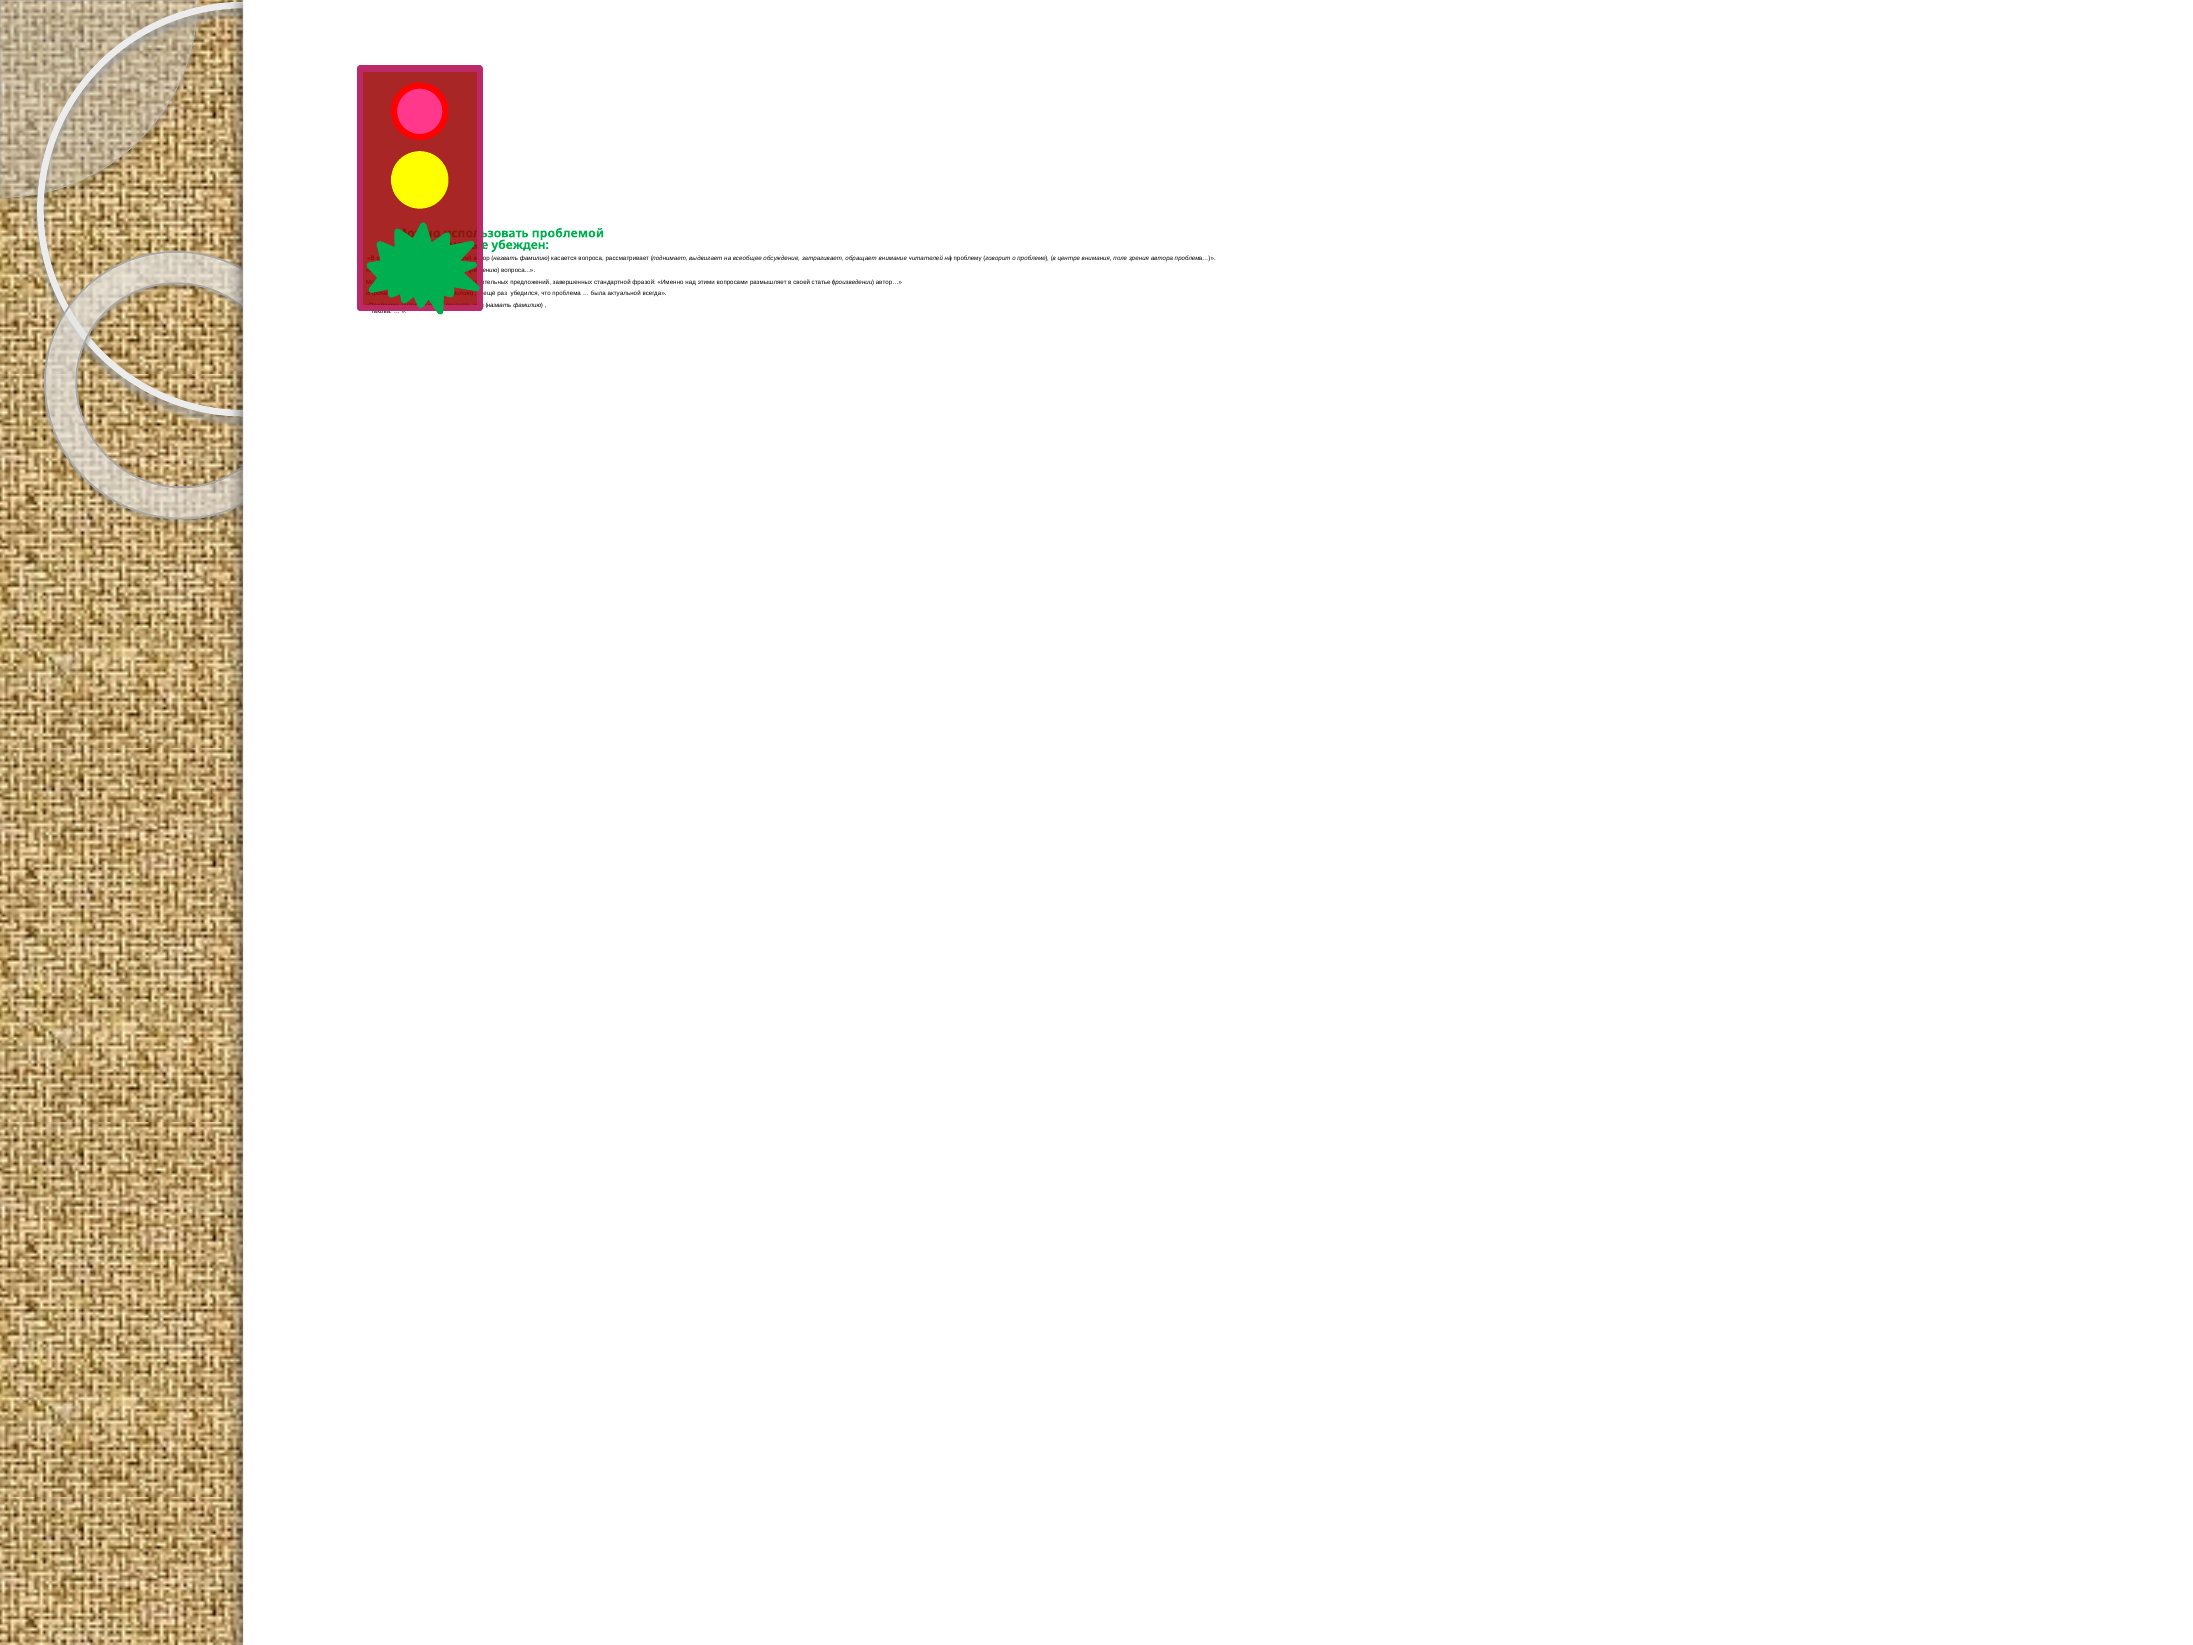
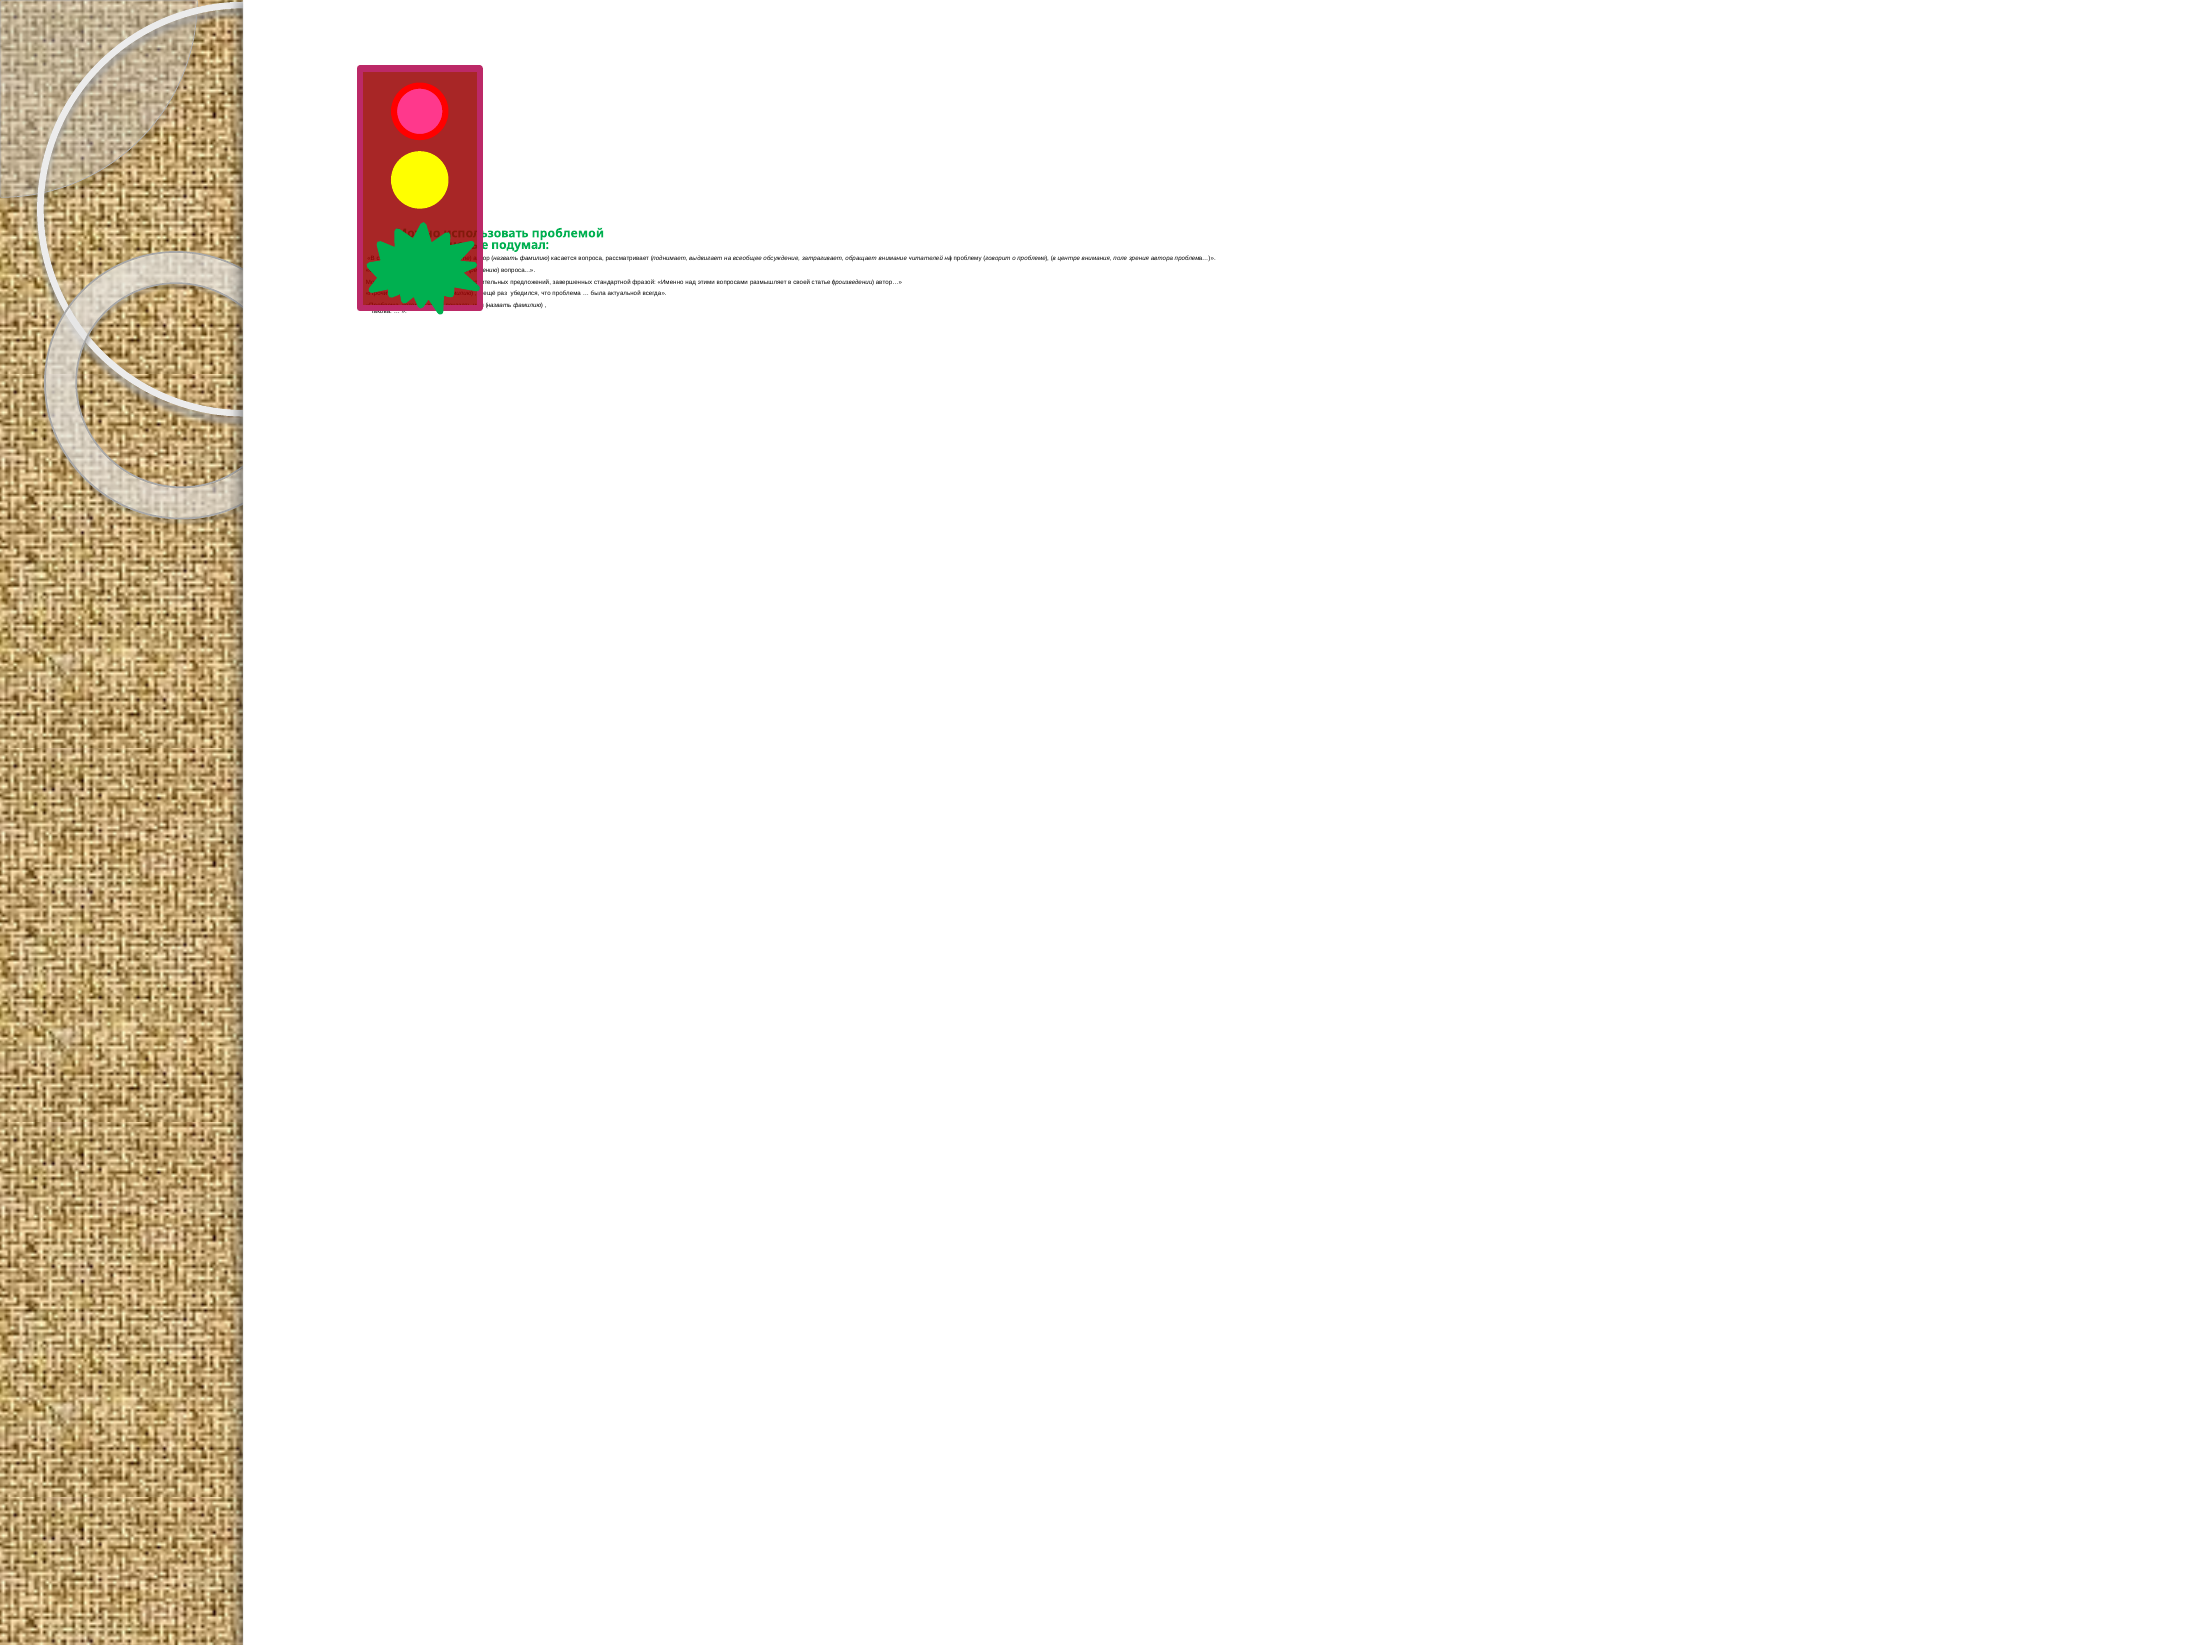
убежден: убежден -> подумал (520, 245)
